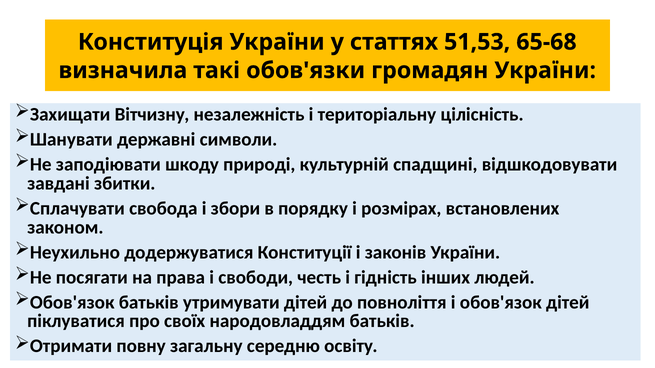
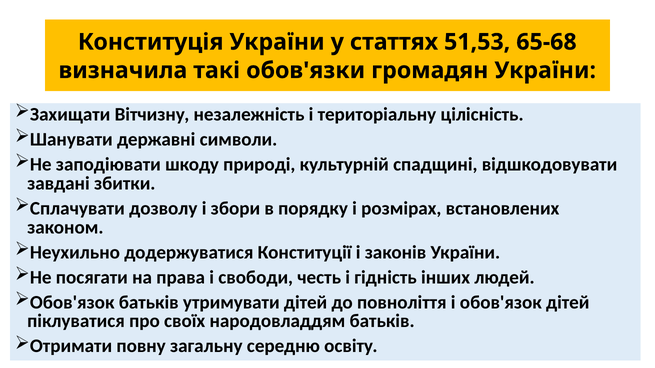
свобода: свобода -> дозволу (163, 209)
